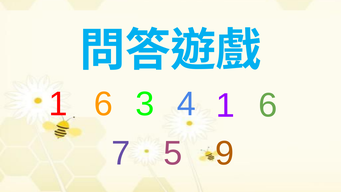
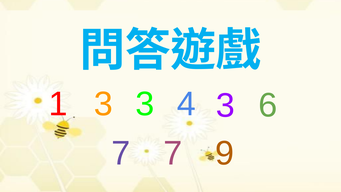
6: 6 -> 3 (103, 104)
4 1: 1 -> 3 (225, 106)
7 5: 5 -> 7 (173, 153)
